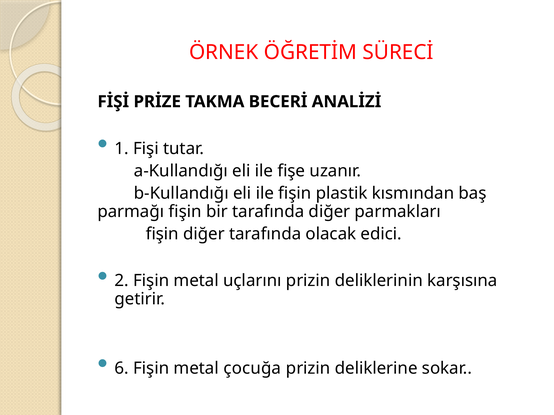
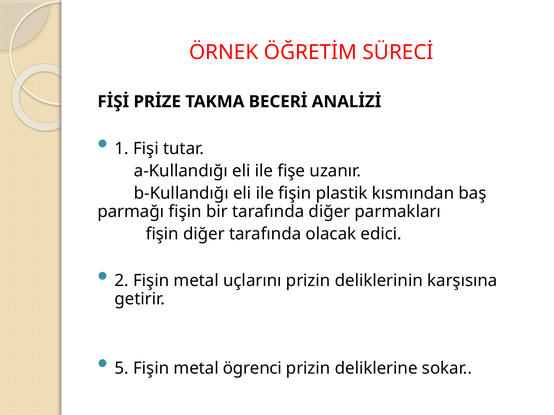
6: 6 -> 5 (122, 369)
çocuğa: çocuğa -> ögrenci (252, 369)
